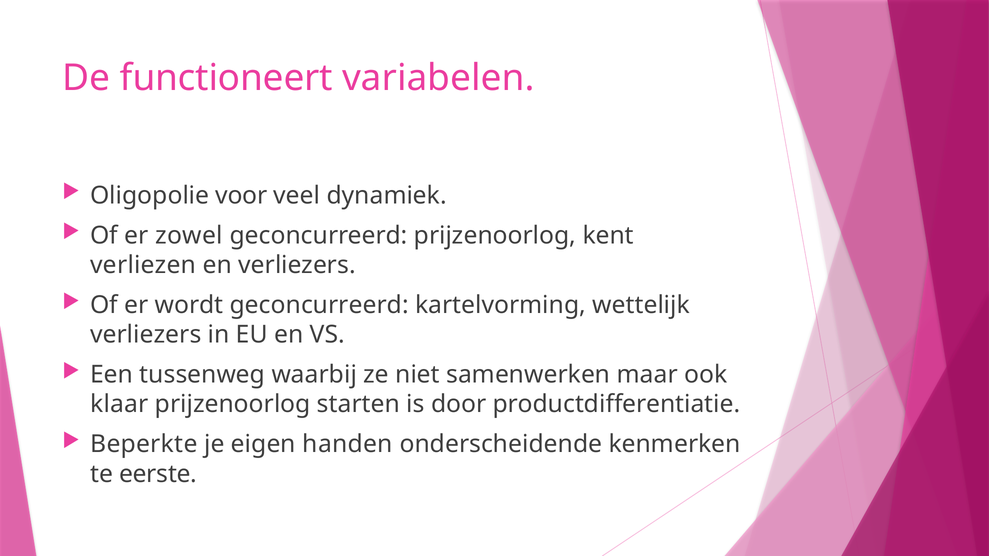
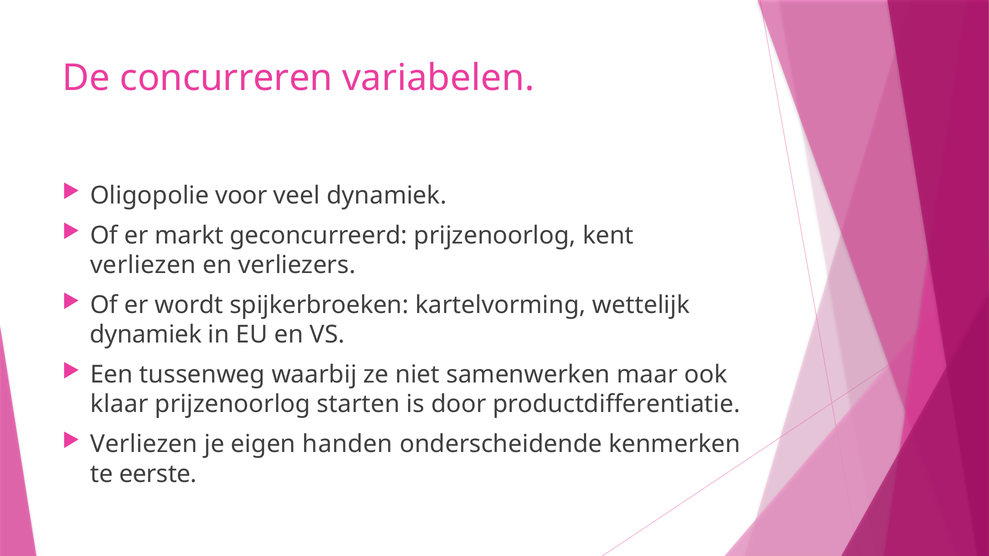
functioneert: functioneert -> concurreren (226, 78)
zowel: zowel -> markt (189, 236)
wordt geconcurreerd: geconcurreerd -> spijkerbroeken (319, 305)
verliezers: verliezers -> dynamiek (146, 335)
Beperkte: Beperkte -> Verliezen (144, 444)
